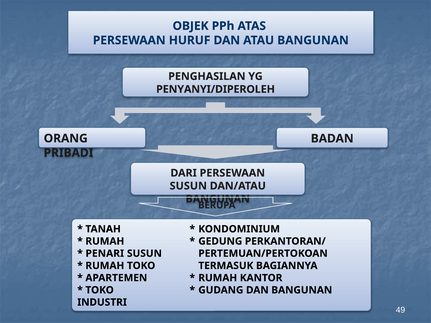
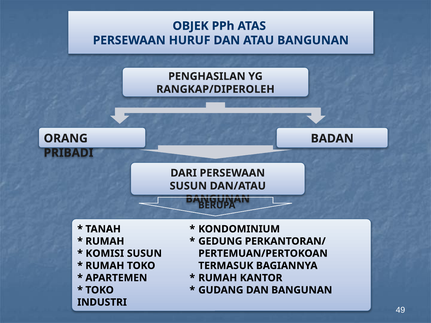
PENYANYI/DIPEROLEH: PENYANYI/DIPEROLEH -> RANGKAP/DIPEROLEH (215, 89)
PENARI: PENARI -> KOMISI (105, 254)
